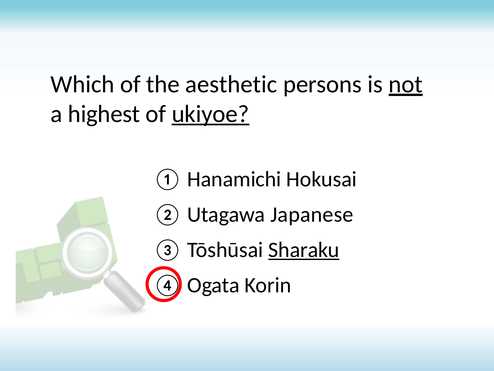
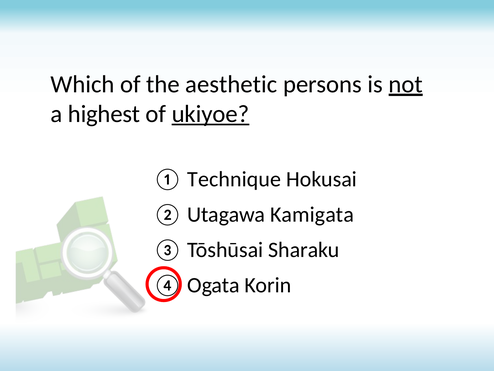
Hanamichi: Hanamichi -> Technique (234, 179)
Japanese: Japanese -> Kamigata (312, 214)
Sharaku underline: present -> none (304, 250)
